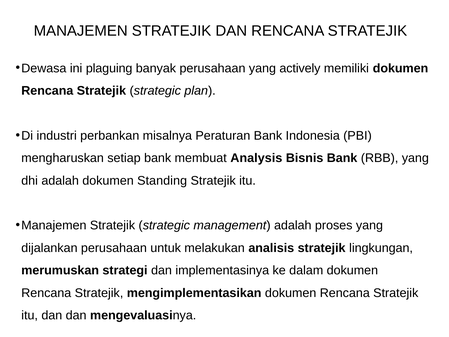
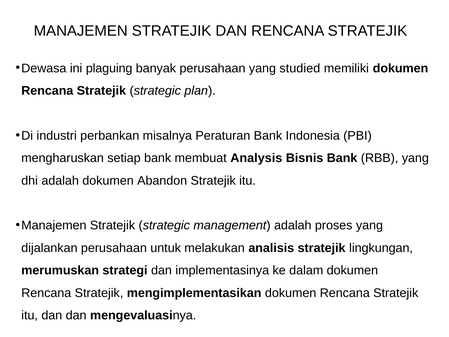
actively: actively -> studied (300, 68)
Standing: Standing -> Abandon (162, 180)
